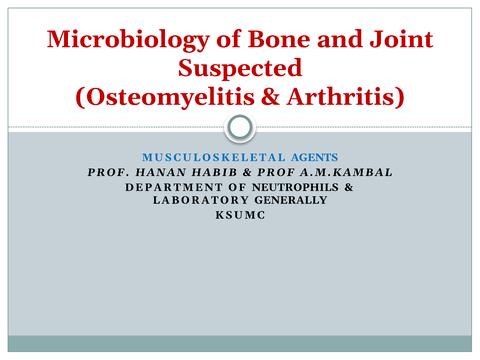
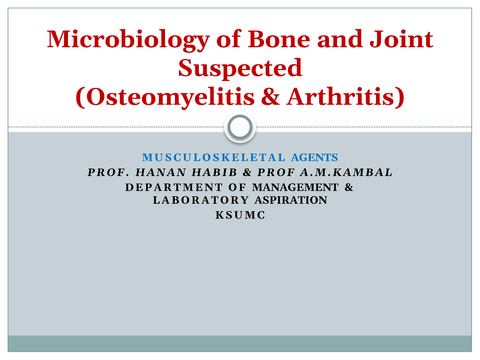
NEUTROPHILS: NEUTROPHILS -> MANAGEMENT (295, 187)
GENERALLY: GENERALLY -> ASPIRATION (291, 200)
